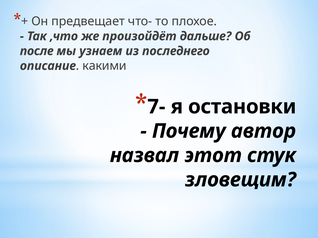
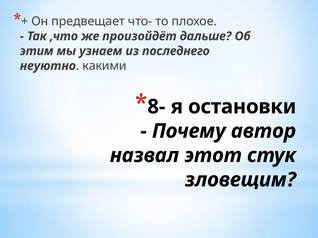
после: после -> этим (37, 51)
описание: описание -> неуютно (48, 66)
7-: 7- -> 8- (156, 107)
